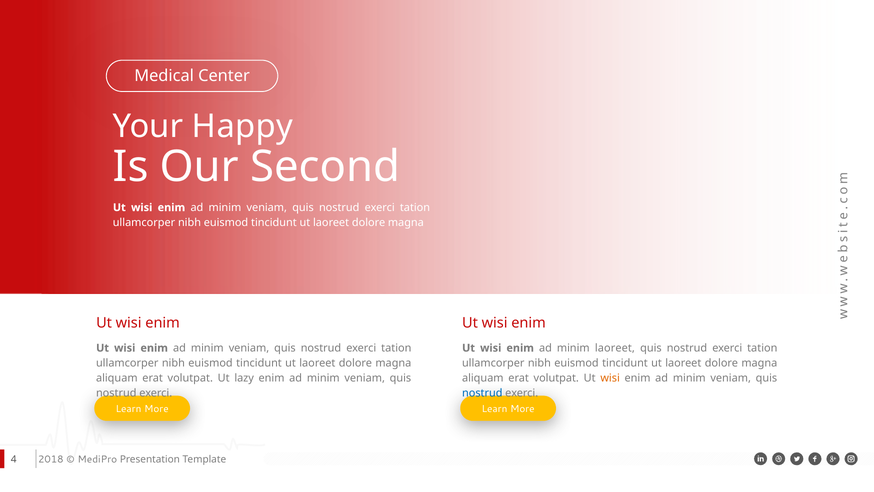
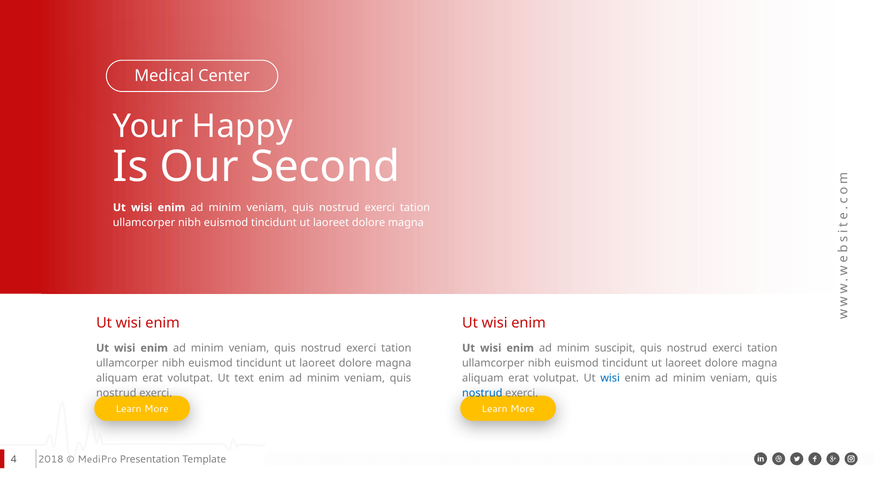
minim laoreet: laoreet -> suscipit (615, 348)
lazy: lazy -> text (244, 378)
wisi colour: orange -> blue (610, 378)
